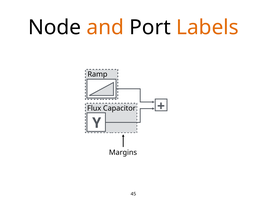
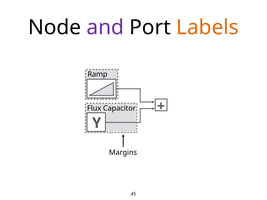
and colour: orange -> purple (105, 28)
